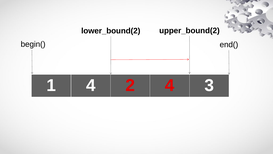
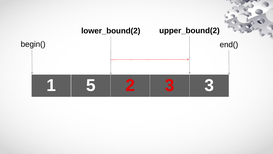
1 4: 4 -> 5 (91, 85)
2 4: 4 -> 3 (170, 85)
